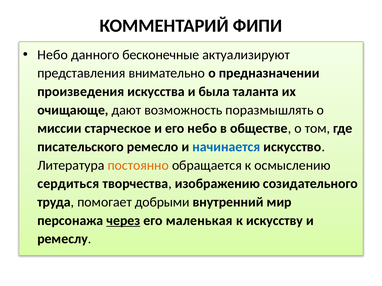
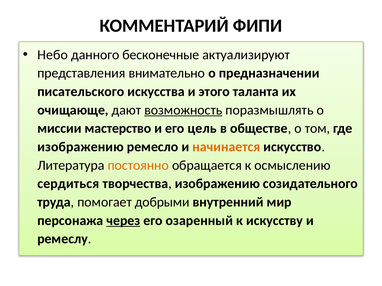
произведения: произведения -> писательского (81, 92)
была: была -> этого (214, 92)
возможность underline: none -> present (183, 110)
старческое: старческое -> мастерство (118, 129)
его небо: небо -> цель (202, 129)
писательского: писательского -> изображению (80, 147)
начинается colour: blue -> orange (226, 147)
маленькая: маленькая -> озаренный (199, 221)
